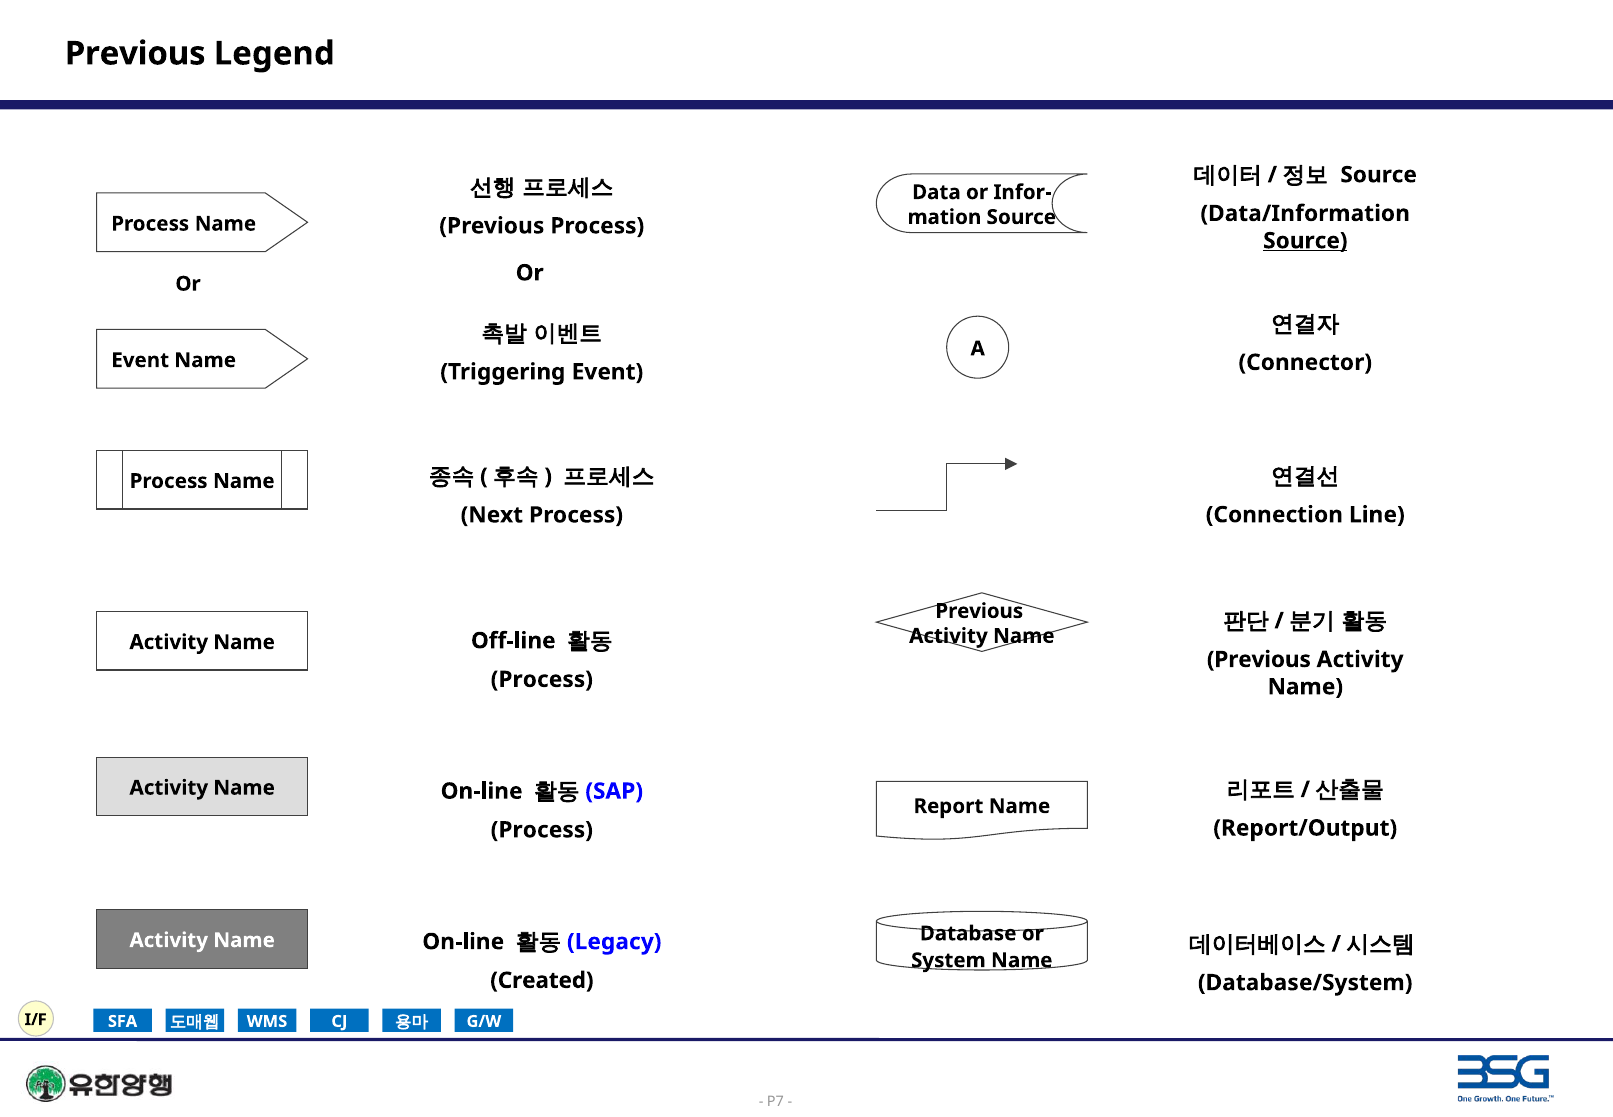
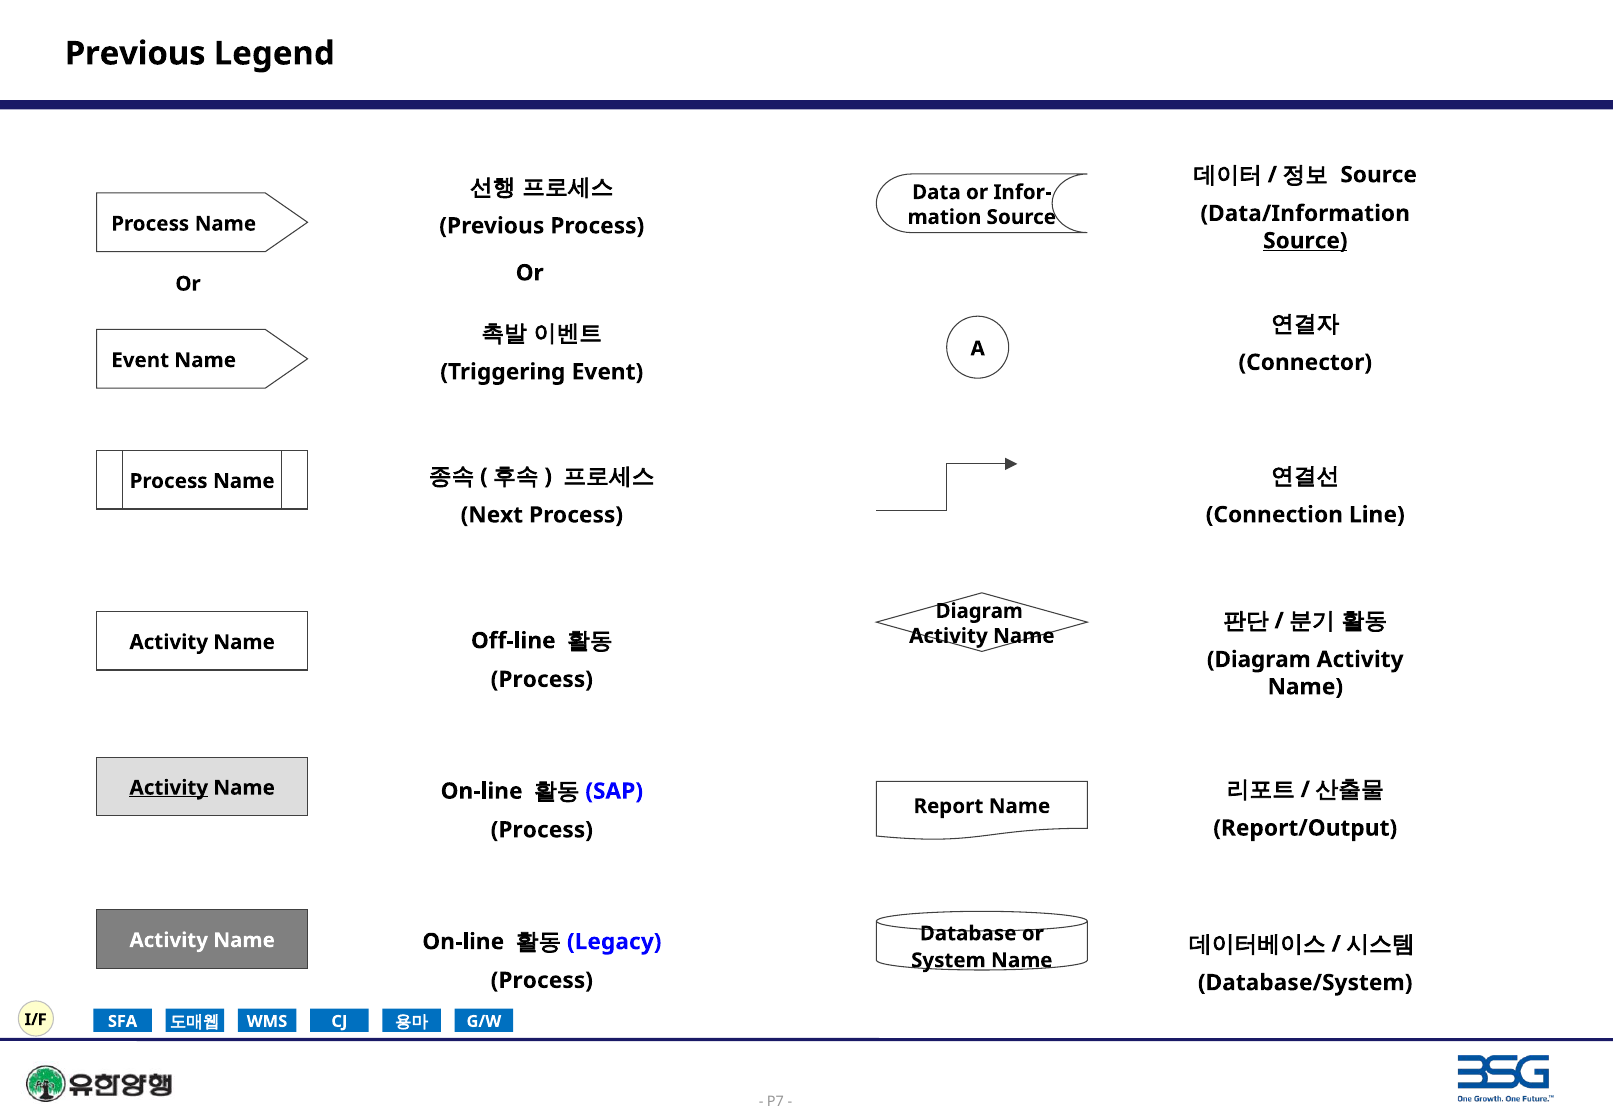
Previous: Previous -> Diagram (979, 611)
Previous: Previous -> Diagram (1259, 659)
Activity underline: none -> present (169, 788)
Created: Created -> Process (542, 980)
